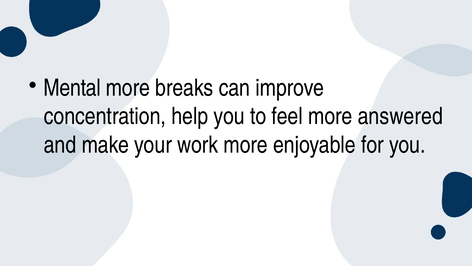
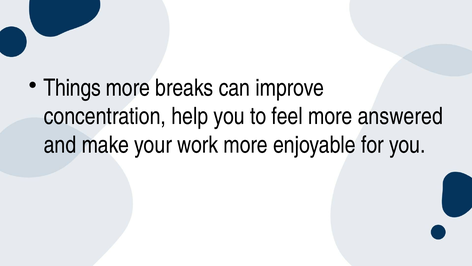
Mental: Mental -> Things (72, 88)
